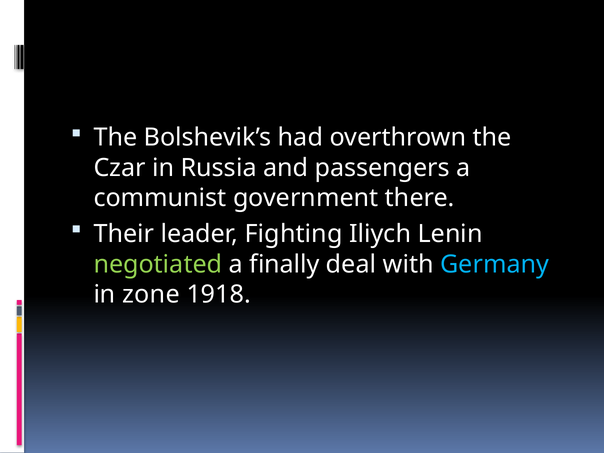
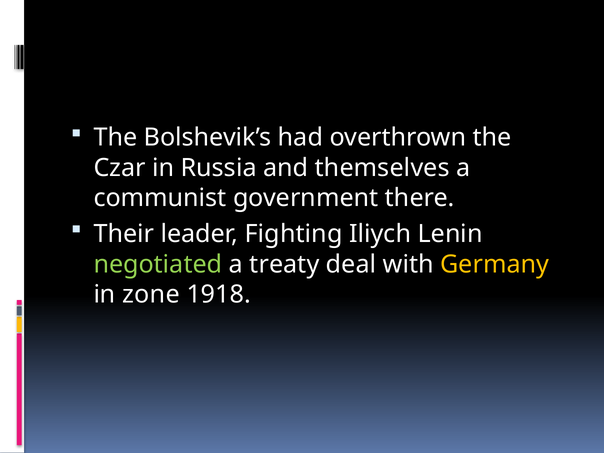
passengers: passengers -> themselves (382, 168)
finally: finally -> treaty (284, 264)
Germany colour: light blue -> yellow (495, 264)
